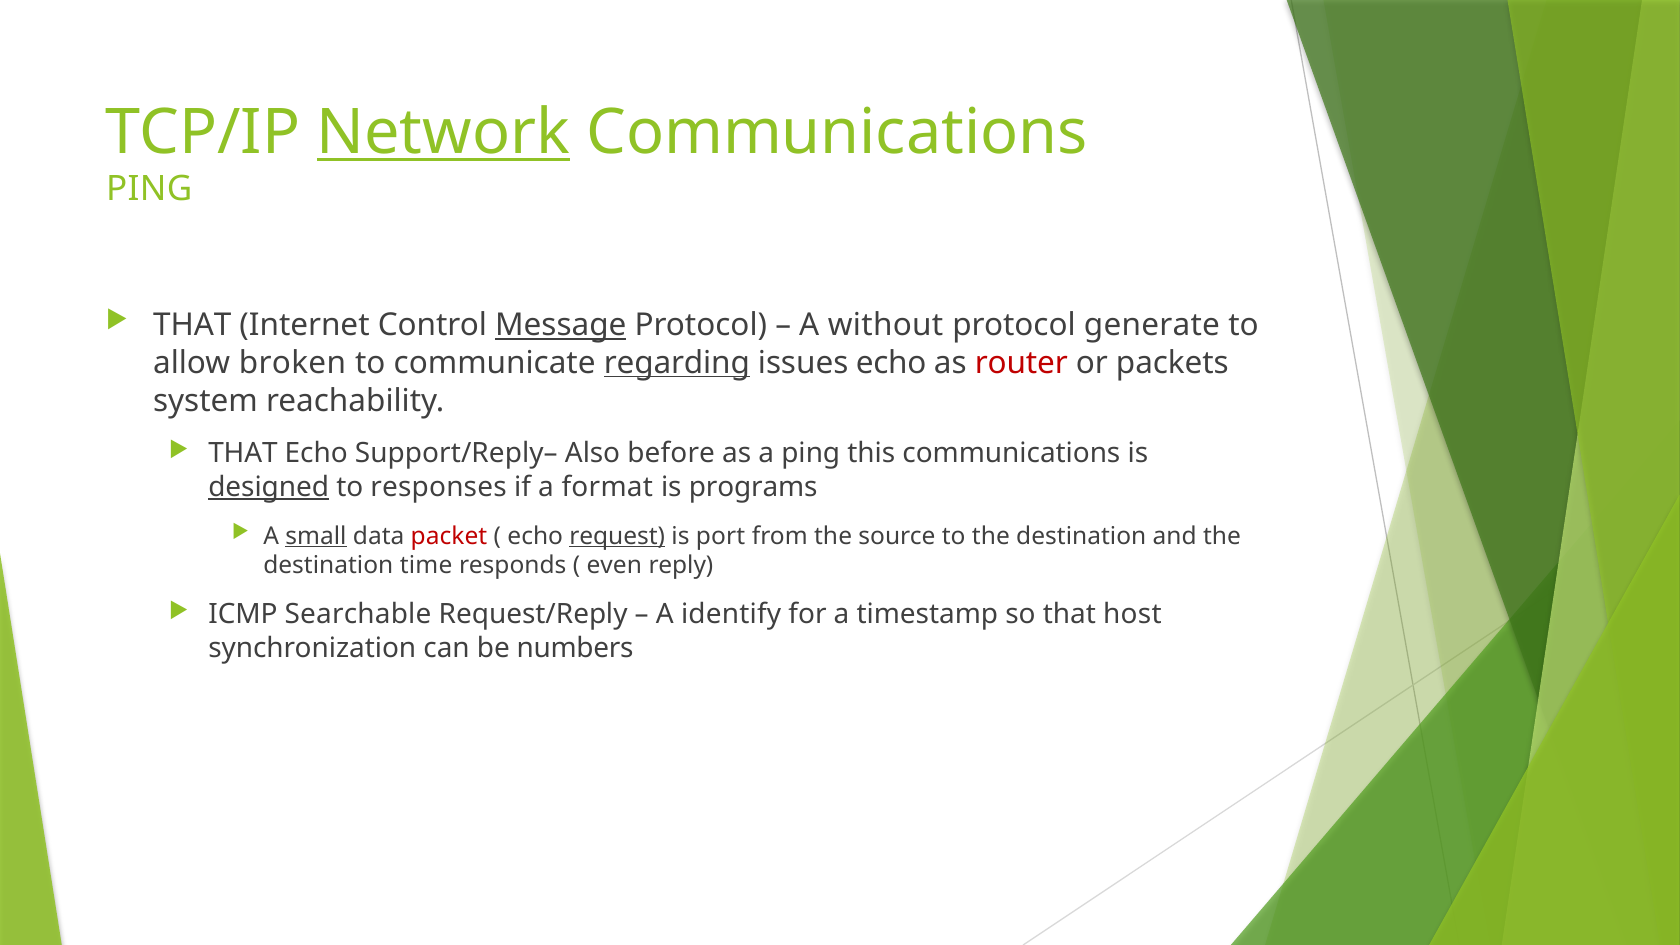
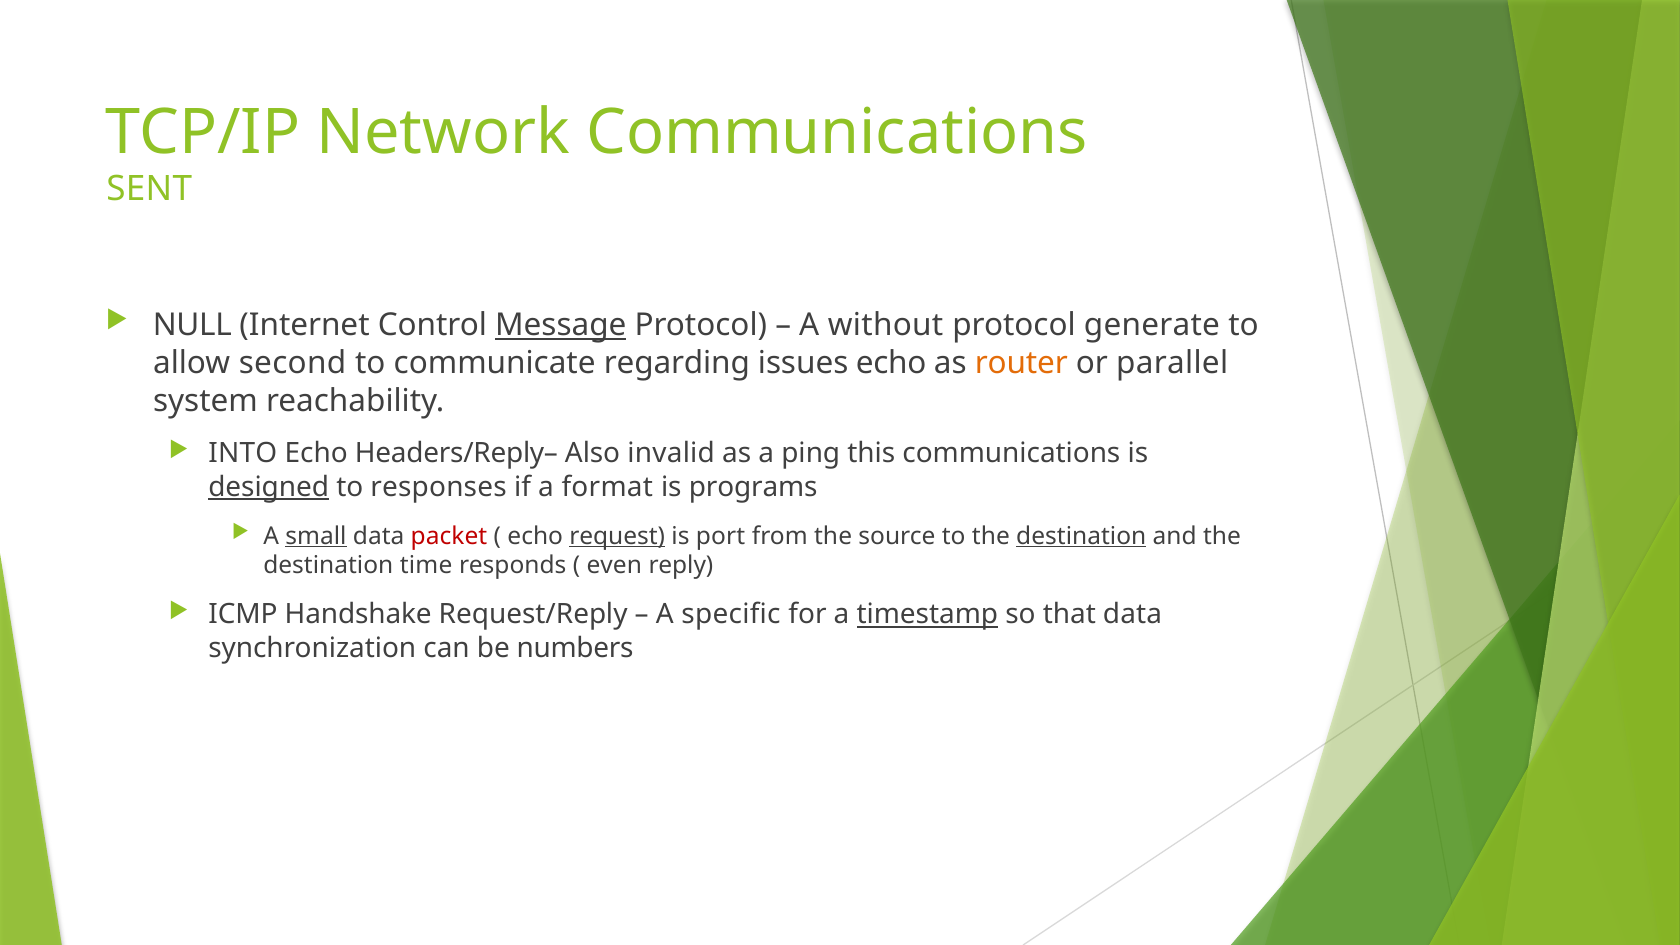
Network underline: present -> none (443, 132)
PING: PING -> SENT (149, 189)
THAT: THAT -> NULL (192, 325)
broken: broken -> second (292, 363)
regarding underline: present -> none (677, 363)
router colour: red -> orange (1021, 363)
packets: packets -> parallel (1172, 363)
THAT: THAT -> INTO (243, 454)
Support/Reply–: Support/Reply– -> Headers/Reply– (456, 454)
before: before -> invalid (671, 454)
destination underline: none -> present (1081, 536)
Searchable: Searchable -> Handshake (358, 615)
identify: identify -> specific (731, 615)
timestamp underline: none -> present (927, 615)
that host: host -> data (1133, 615)
